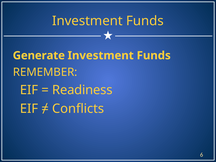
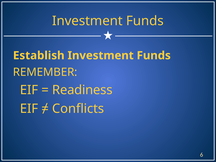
Generate: Generate -> Establish (39, 56)
